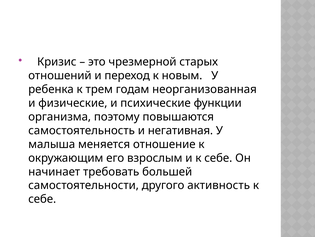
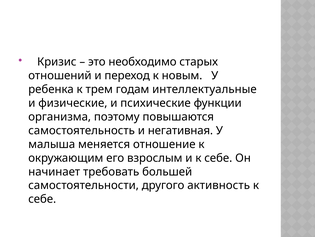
чрезмерной: чрезмерной -> необходимо (143, 62)
неорганизованная: неорганизованная -> интеллектуальные (204, 89)
